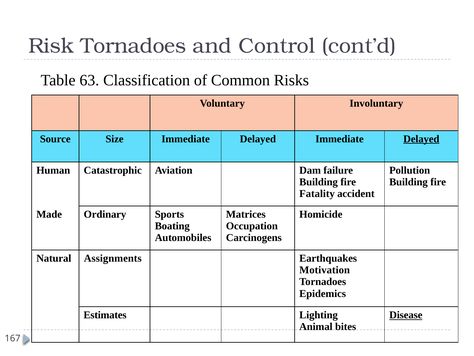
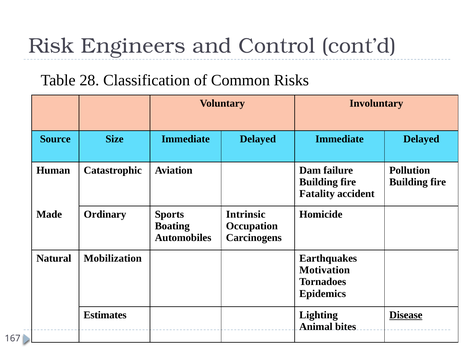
Risk Tornadoes: Tornadoes -> Engineers (133, 46)
63: 63 -> 28 (89, 80)
Delayed underline: present -> none (421, 139)
Matrices: Matrices -> Intrinsic (246, 214)
Assignments: Assignments -> Mobilization (113, 258)
